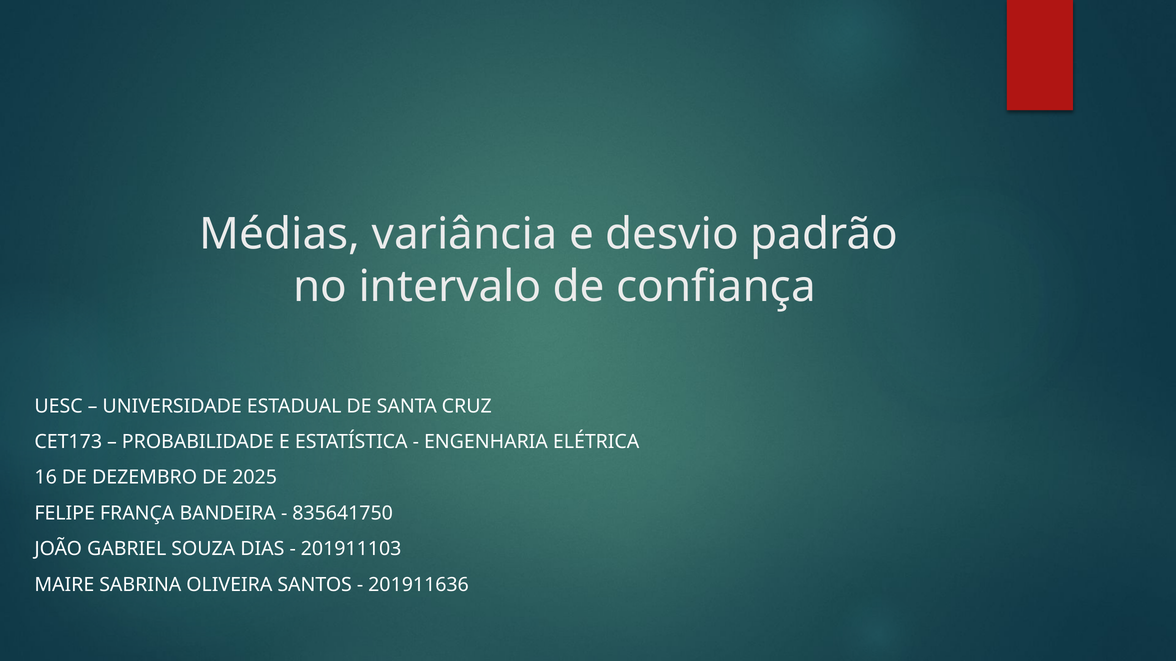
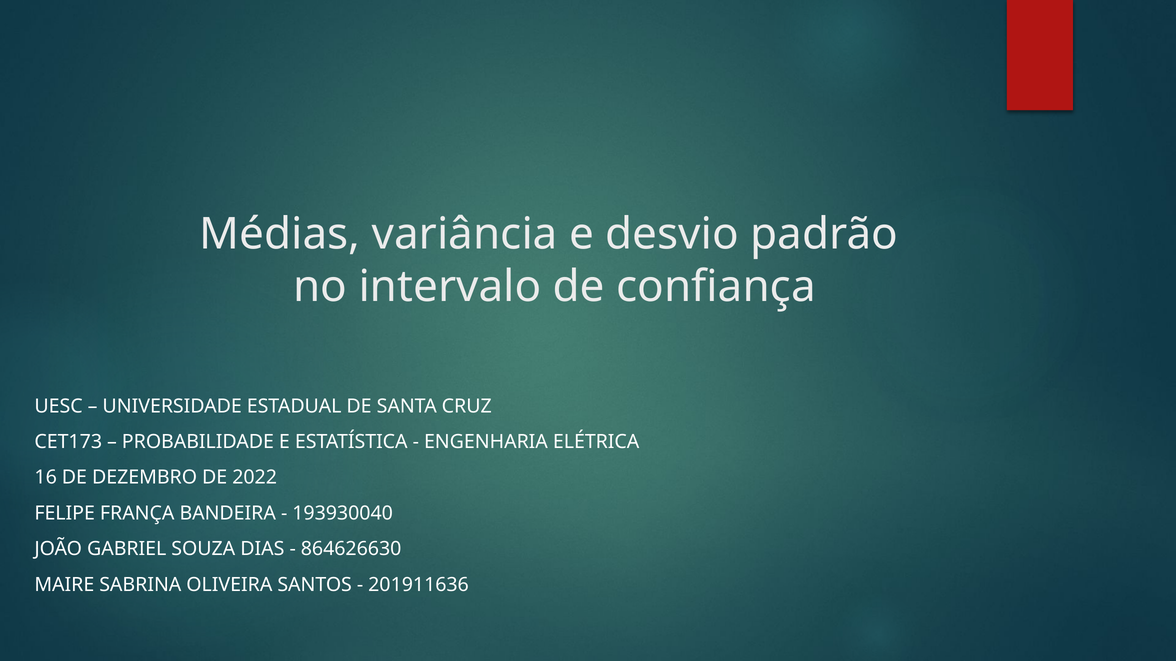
2025: 2025 -> 2022 (255, 478)
835641750: 835641750 -> 193930040 (343, 514)
201911103: 201911103 -> 864626630 (351, 549)
